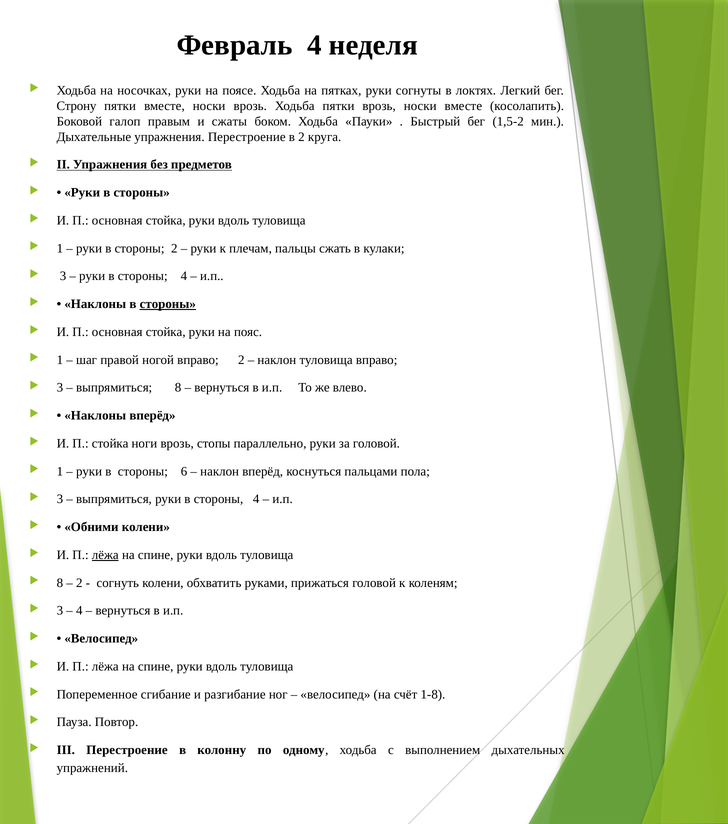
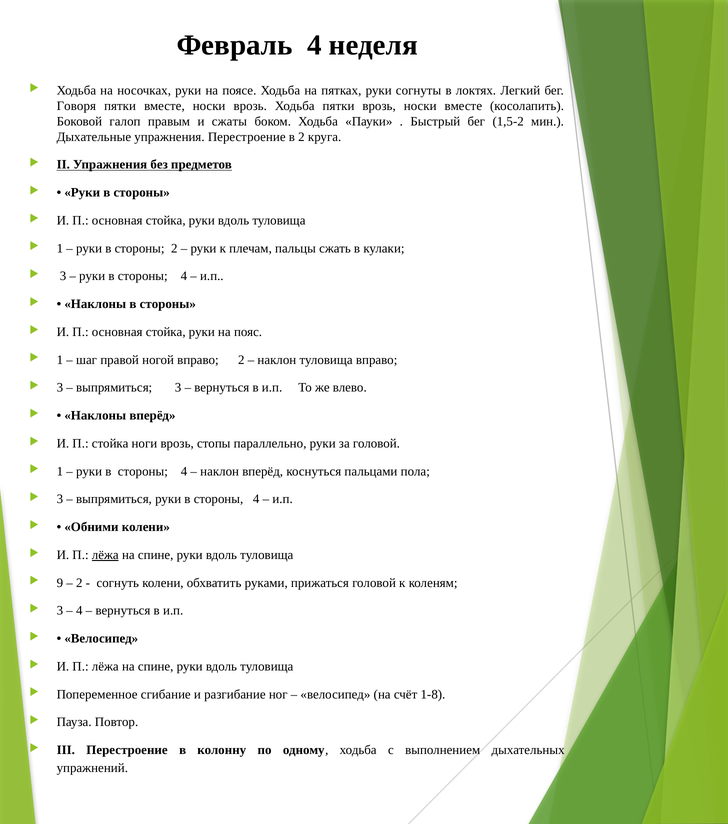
Строну: Строну -> Говоря (76, 106)
стороны underline: present -> none (168, 304)
выпрямиться 8: 8 -> 3 (178, 388)
6: 6 -> 4 (184, 471)
8: 8 -> 9 (60, 583)
